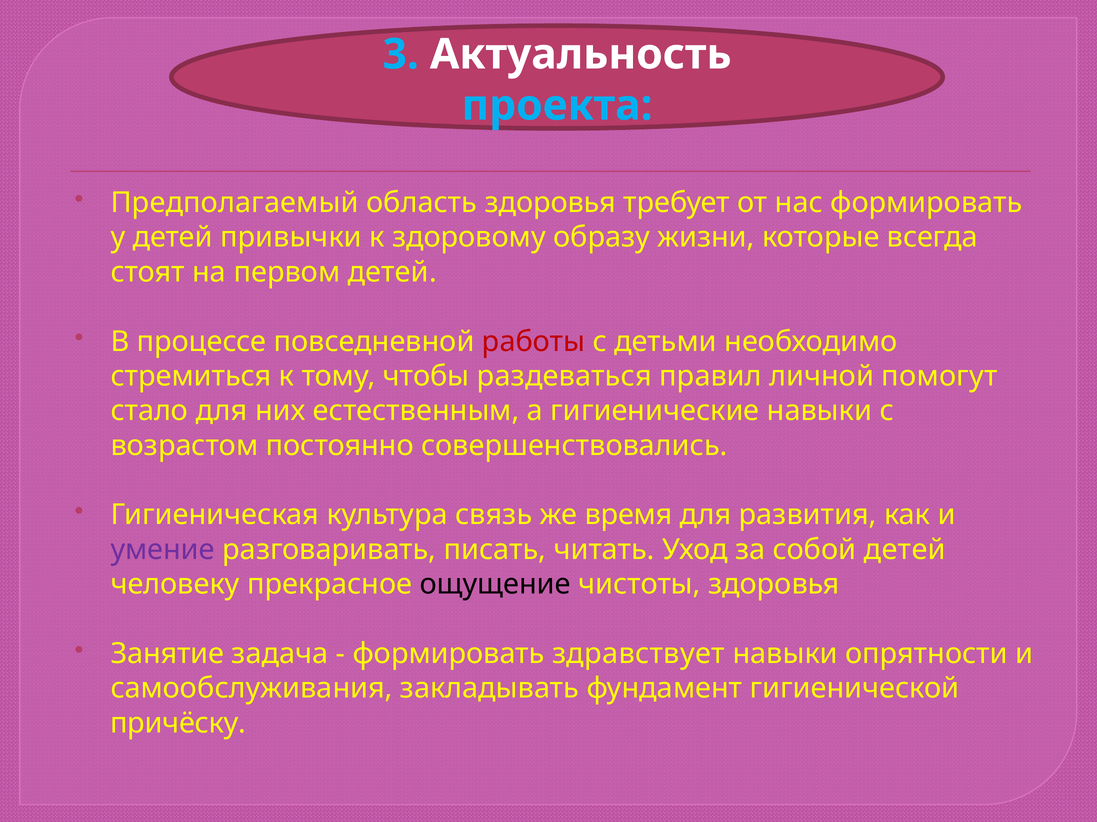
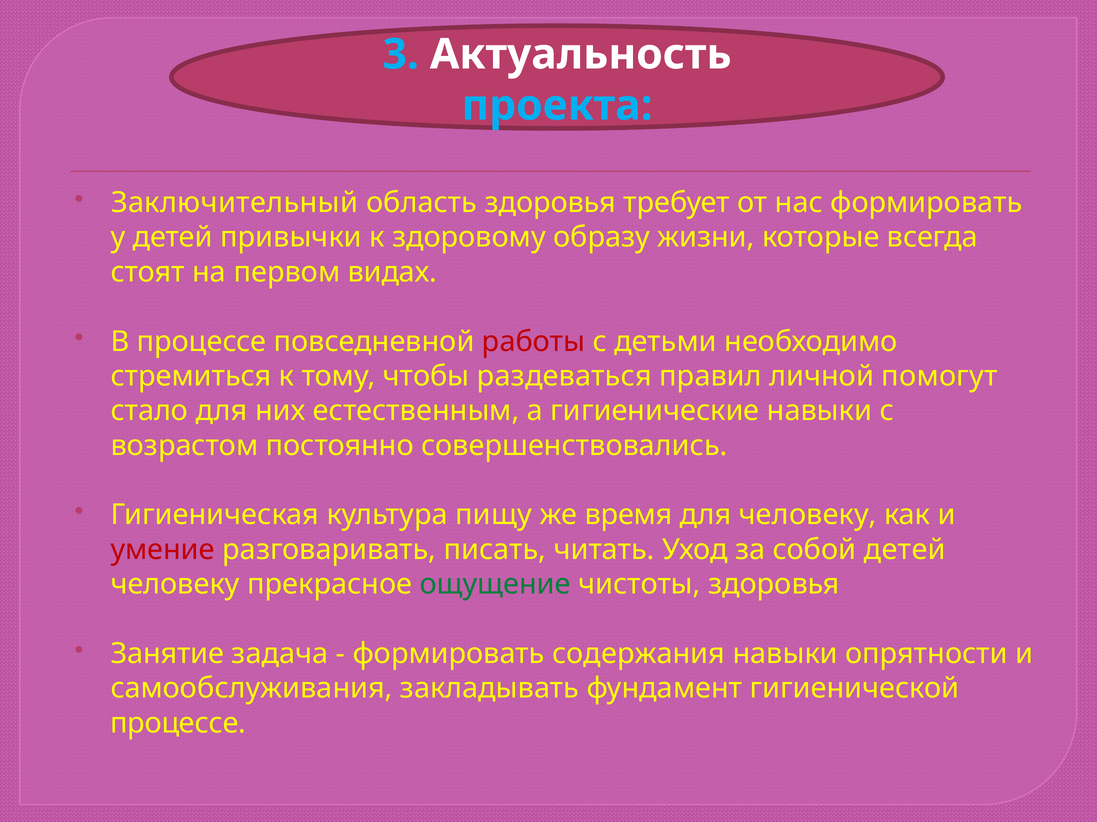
Предполагаемый: Предполагаемый -> Заключительный (235, 203)
первом детей: детей -> видах (392, 272)
связь: связь -> пищу (494, 515)
для развития: развития -> человеку (808, 515)
умение colour: purple -> red (163, 550)
ощущение colour: black -> green (495, 585)
здравствует: здравствует -> содержания (639, 654)
причёску: причёску -> процессе (178, 724)
